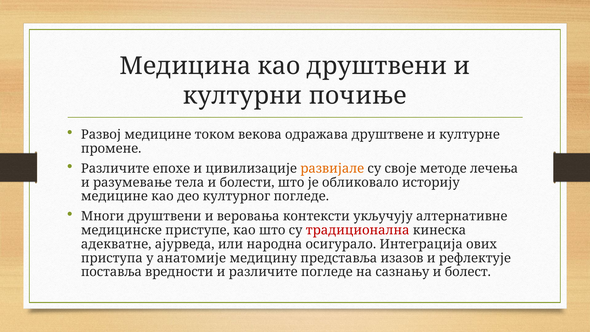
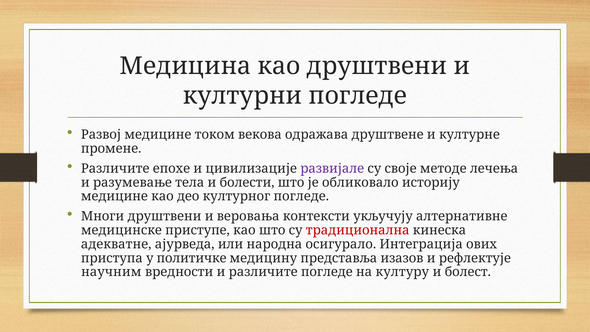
културни почиње: почиње -> погледе (358, 96)
развијале colour: orange -> purple (332, 168)
анатомије: анатомије -> политичке (192, 258)
поставља: поставља -> научним (111, 272)
сазнању: сазнању -> културу (402, 272)
